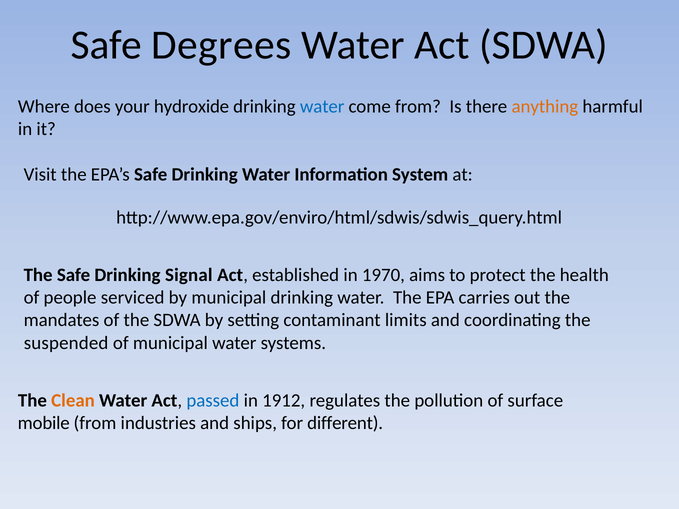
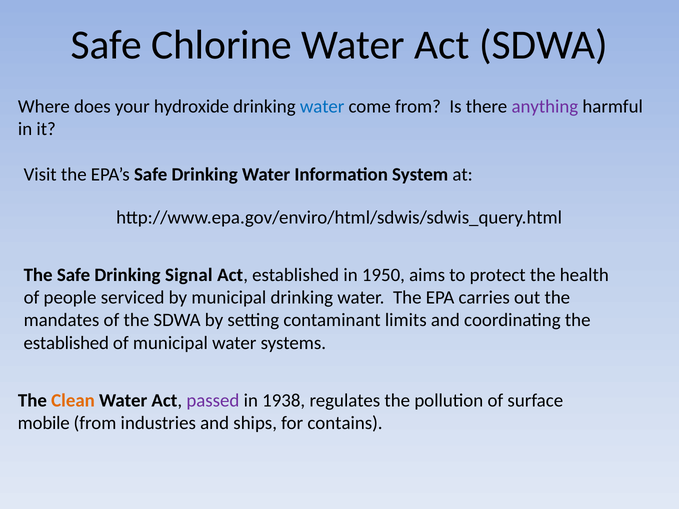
Degrees: Degrees -> Chlorine (222, 45)
anything colour: orange -> purple (545, 107)
1970: 1970 -> 1950 (383, 275)
suspended: suspended -> established (66, 343)
passed colour: blue -> purple (213, 401)
1912: 1912 -> 1938 (284, 401)
different: different -> contains (345, 423)
